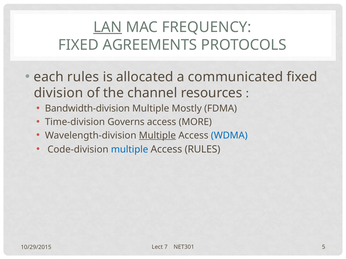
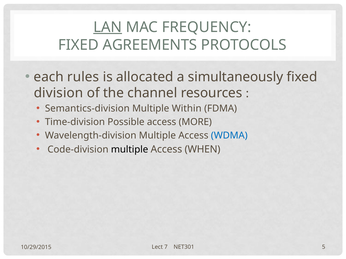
communicated: communicated -> simultaneously (236, 77)
Bandwidth-division: Bandwidth-division -> Semantics-division (87, 109)
Mostly: Mostly -> Within (187, 109)
Governs: Governs -> Possible (126, 122)
Multiple underline: present -> none (157, 136)
multiple colour: blue -> black (130, 150)
Access RULES: RULES -> WHEN (203, 150)
